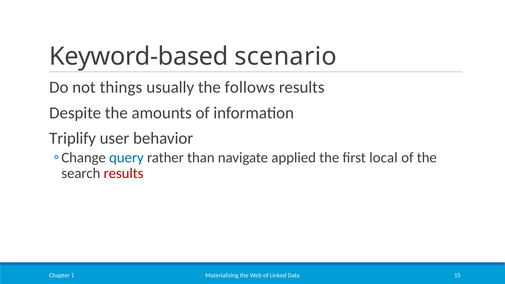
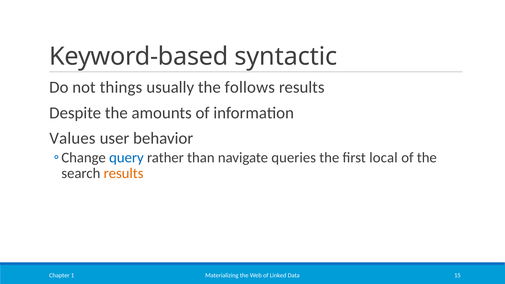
scenario: scenario -> syntactic (286, 57)
Triplify: Triplify -> Values (72, 138)
applied: applied -> queries (294, 158)
results colour: red -> orange (124, 173)
